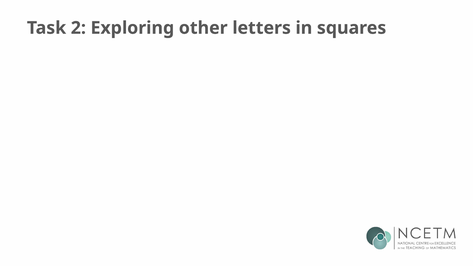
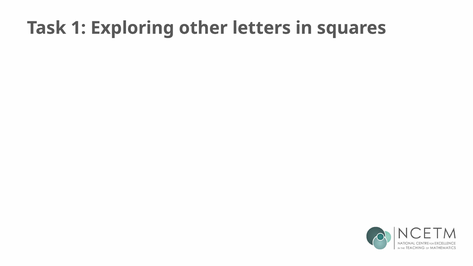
2: 2 -> 1 (78, 28)
